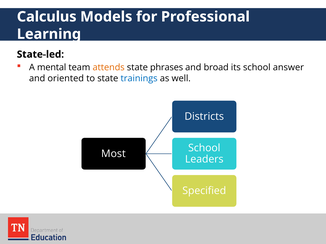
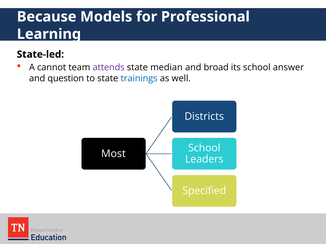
Calculus: Calculus -> Because (47, 17)
mental: mental -> cannot (52, 68)
attends colour: orange -> purple (109, 68)
phrases: phrases -> median (166, 68)
oriented: oriented -> question (66, 79)
